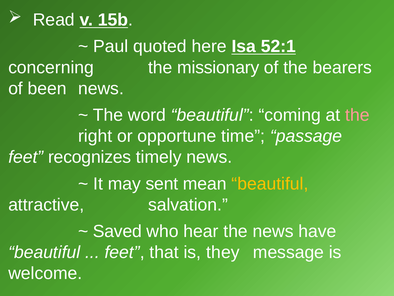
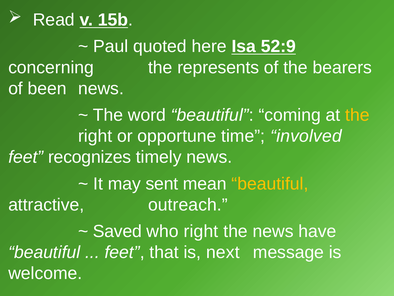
52:1: 52:1 -> 52:9 (278, 46)
missionary: missionary -> represents (218, 67)
the colour: pink -> yellow (357, 115)
passage: passage -> involved (306, 136)
salvation: salvation -> outreach (188, 204)
who hear: hear -> right (201, 231)
they: they -> next (223, 252)
